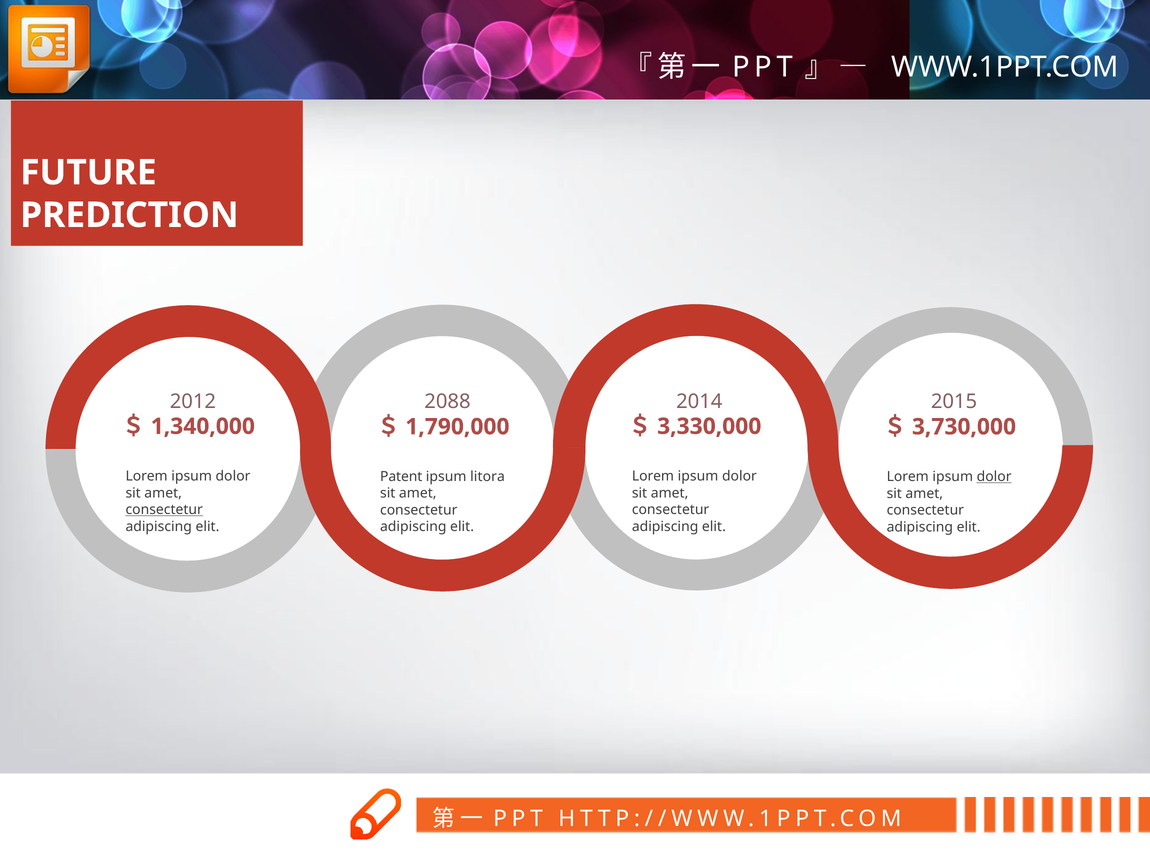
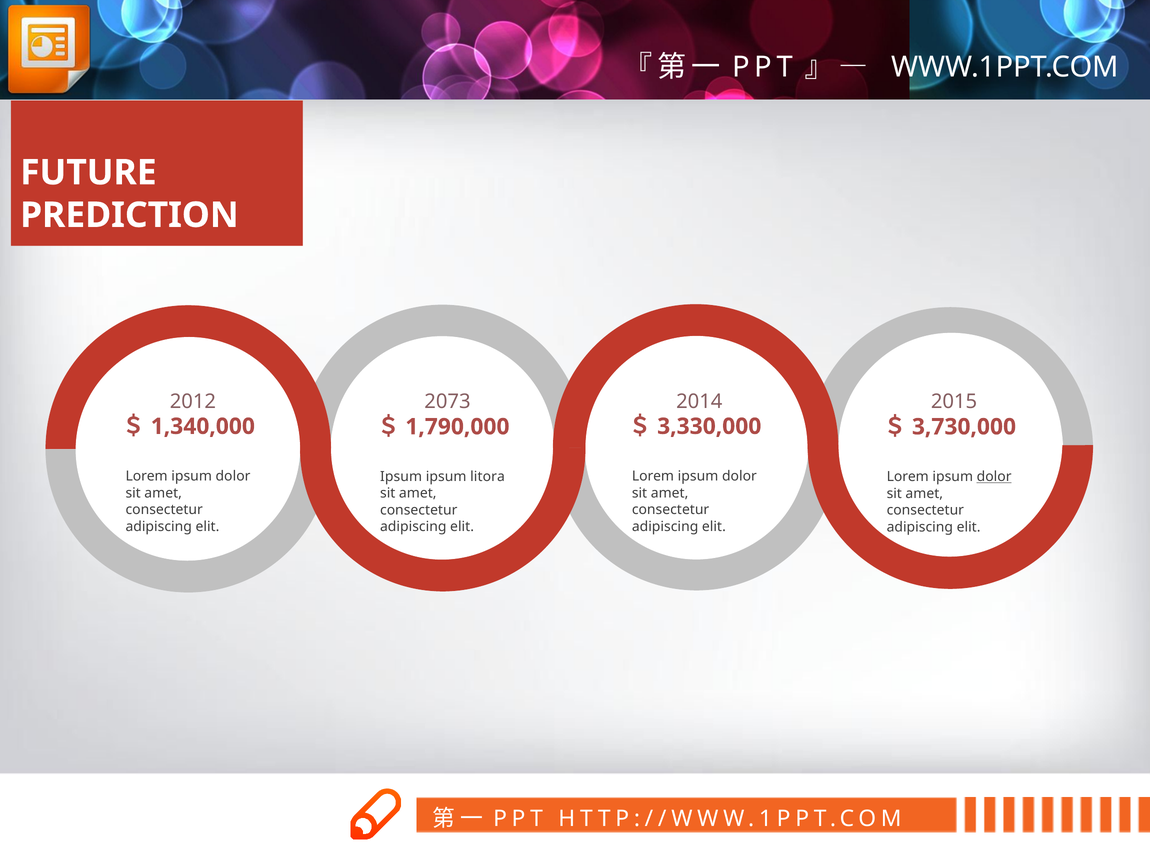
2088: 2088 -> 2073 (447, 402)
Patent: Patent -> Ipsum (401, 477)
consectetur underline: present -> none (164, 510)
